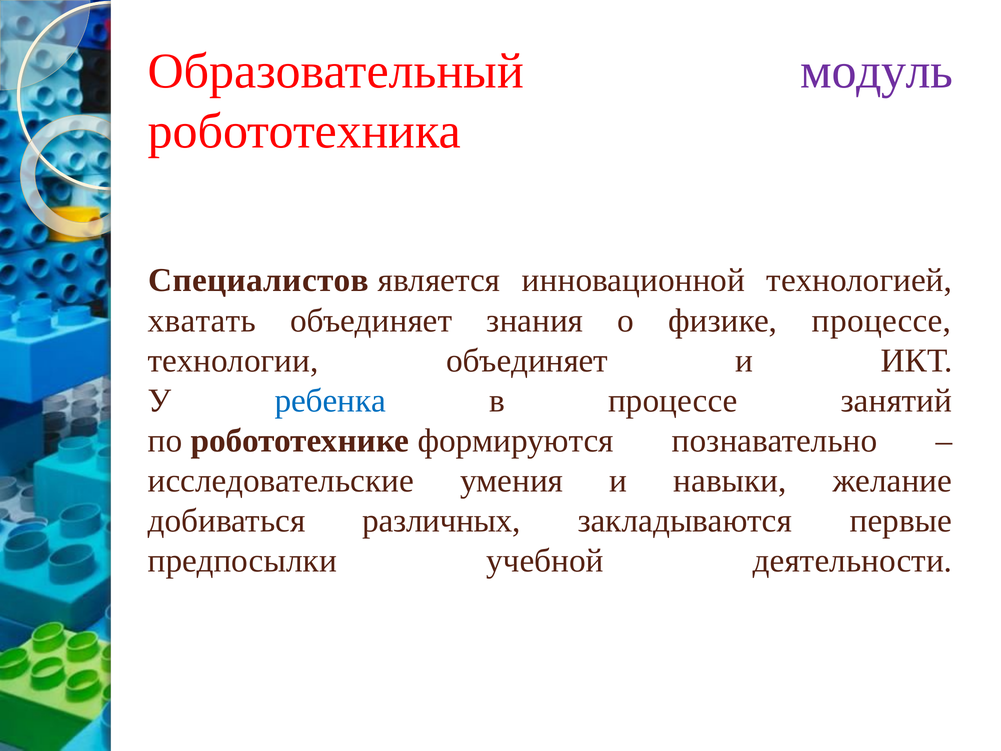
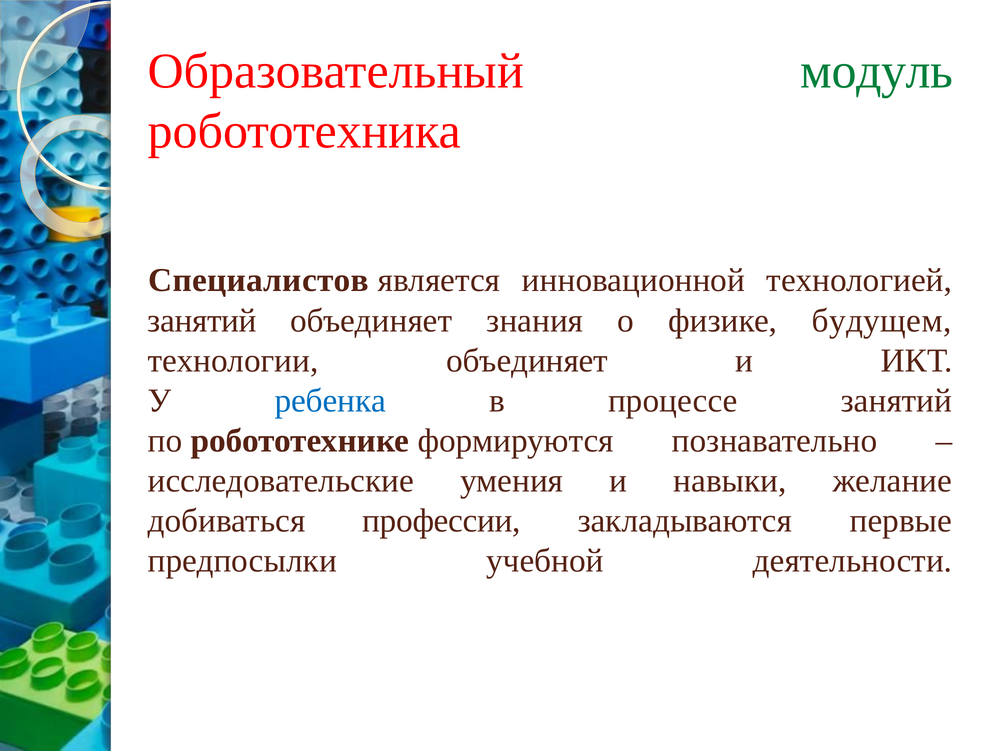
модуль colour: purple -> green (877, 71)
хватать: хватать -> занятий (202, 320)
физике процессе: процессе -> будущем (882, 320)
различных: различных -> профессии (442, 521)
